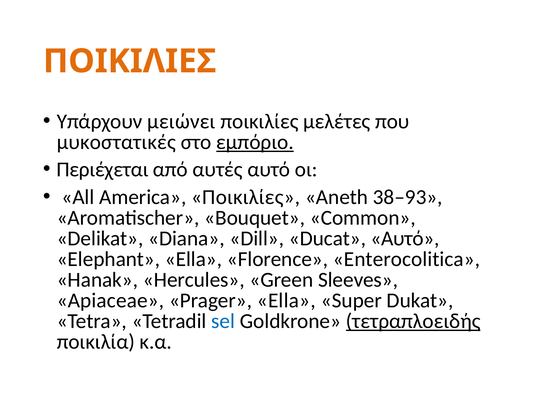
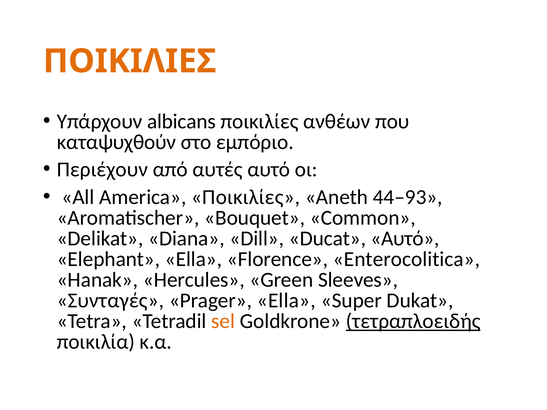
μειώνει: μειώνει -> albicans (182, 121)
μελέτες: μελέτες -> ανθέων (337, 121)
μυκοστατικές: μυκοστατικές -> καταψυχθούν (116, 142)
εμπόριο underline: present -> none (255, 142)
Περιέχεται: Περιέχεται -> Περιέχουν (102, 170)
38–93: 38–93 -> 44–93 (408, 197)
Apiaceae: Apiaceae -> Συνταγές (110, 301)
sel colour: blue -> orange (223, 321)
